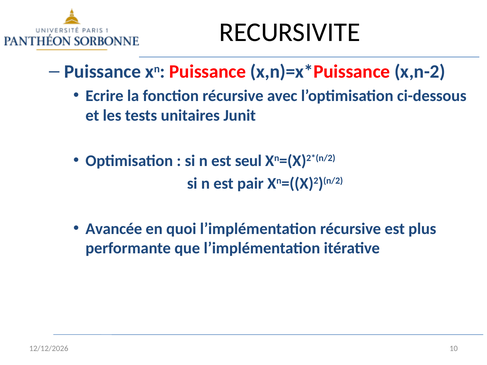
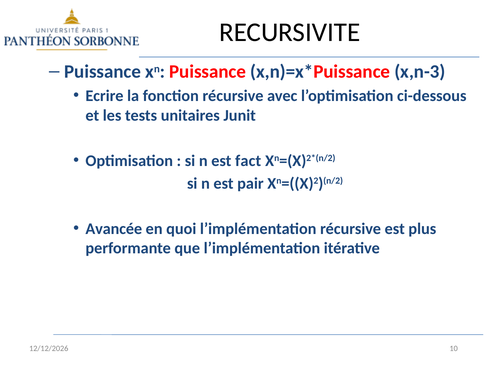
x,n-2: x,n-2 -> x,n-3 (420, 72)
seul: seul -> fact (248, 161)
